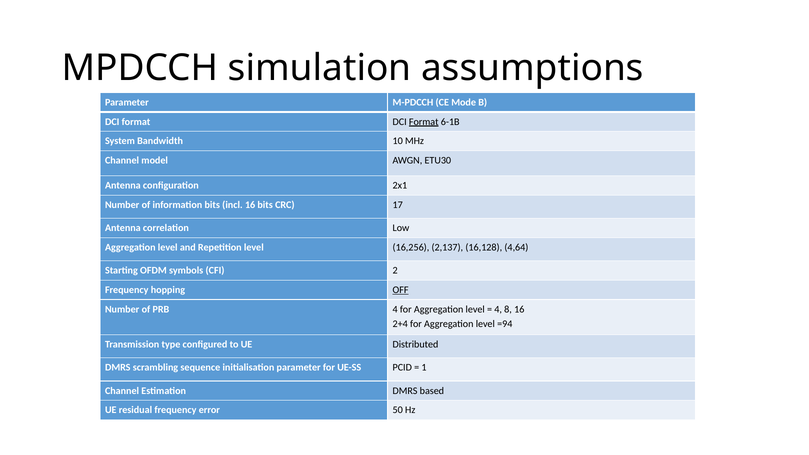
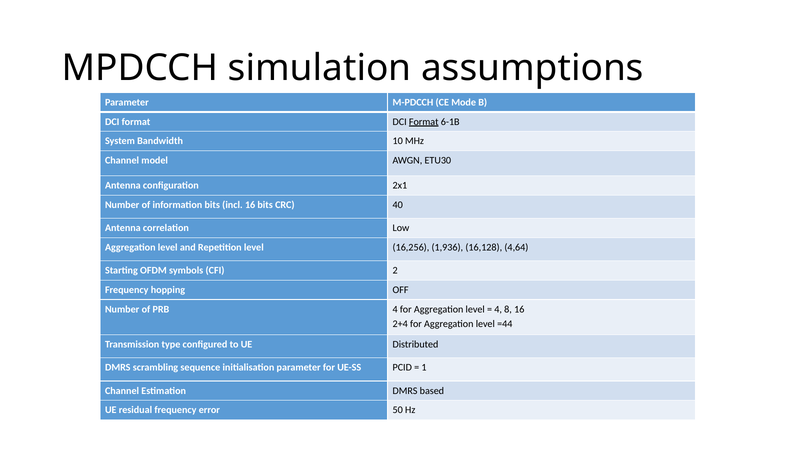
17: 17 -> 40 (398, 205)
2,137: 2,137 -> 1,936 (447, 247)
OFF underline: present -> none (401, 290)
=94: =94 -> =44 (505, 324)
